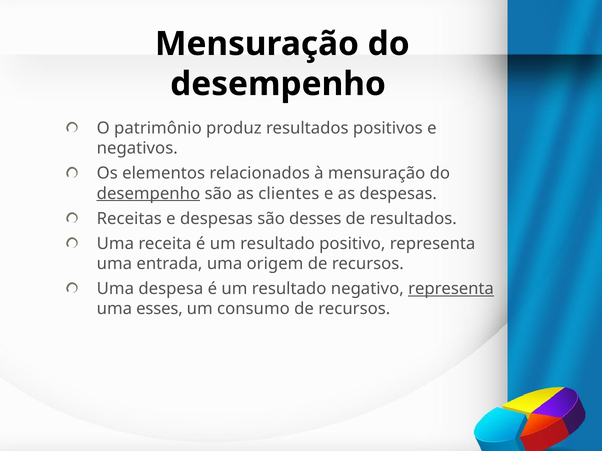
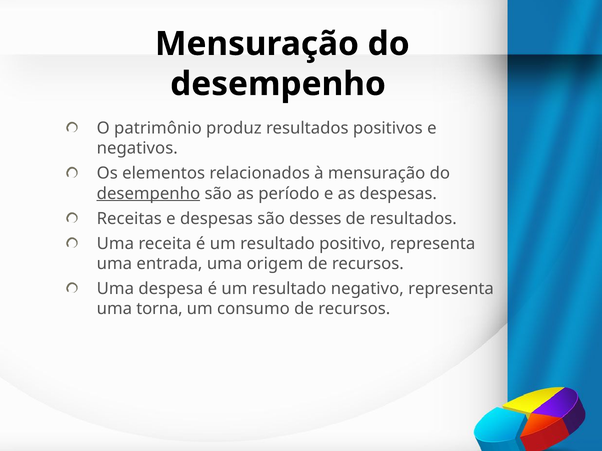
clientes: clientes -> período (289, 194)
representa underline: present -> none (451, 289)
esses: esses -> torna (160, 309)
